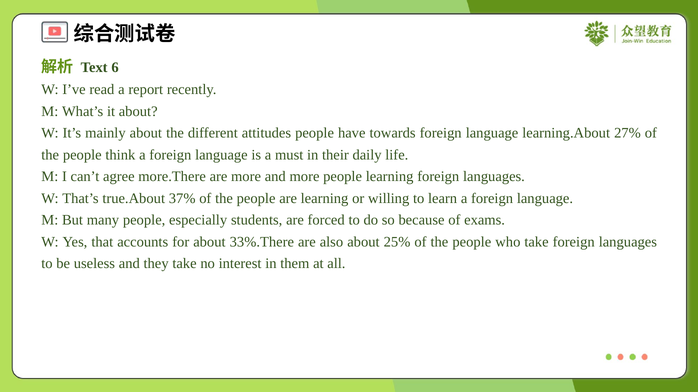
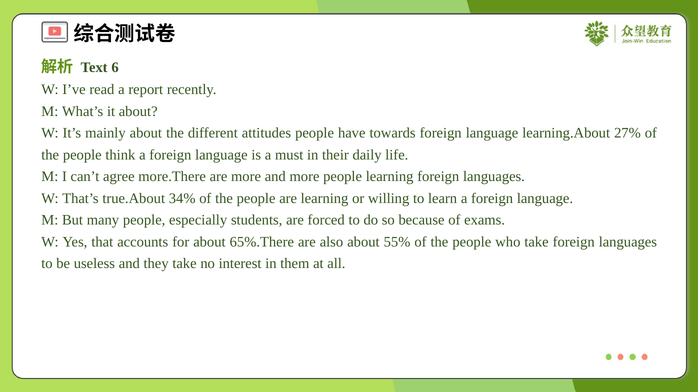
37%: 37% -> 34% (182, 199)
33%.There: 33%.There -> 65%.There (262, 242)
25%: 25% -> 55% (397, 242)
